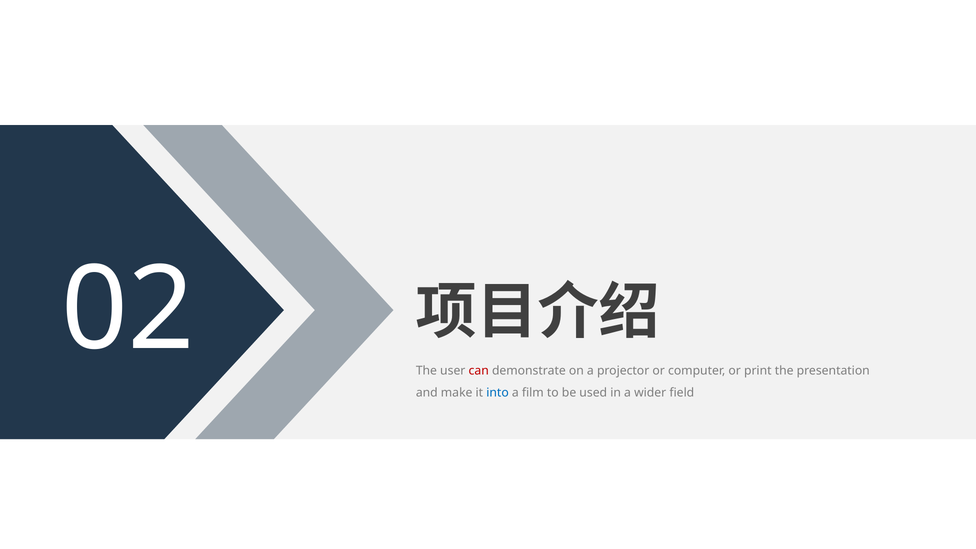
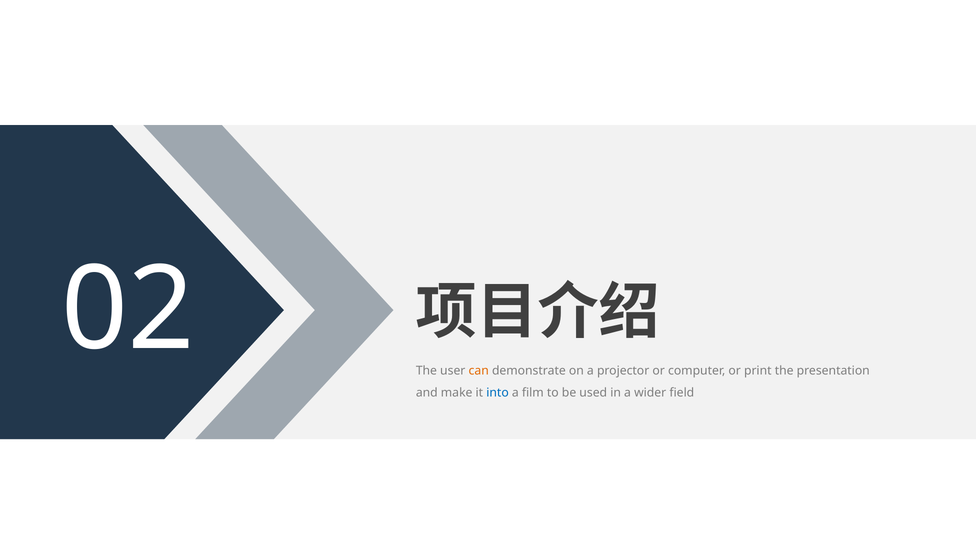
can colour: red -> orange (479, 371)
